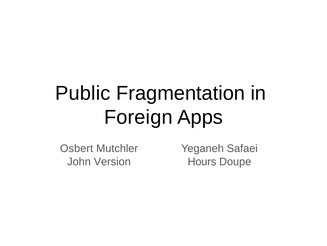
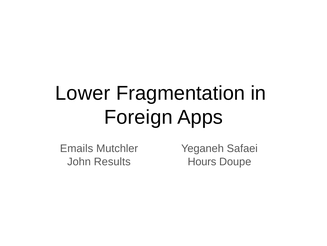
Public: Public -> Lower (83, 93)
Osbert: Osbert -> Emails (77, 148)
Version: Version -> Results (112, 161)
